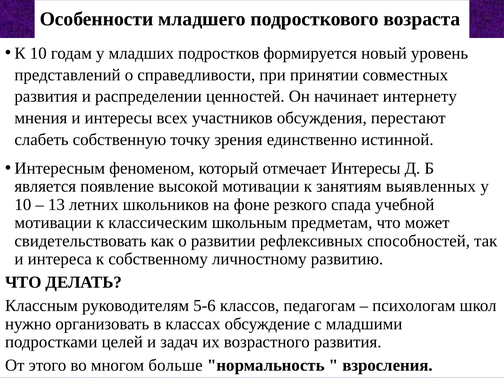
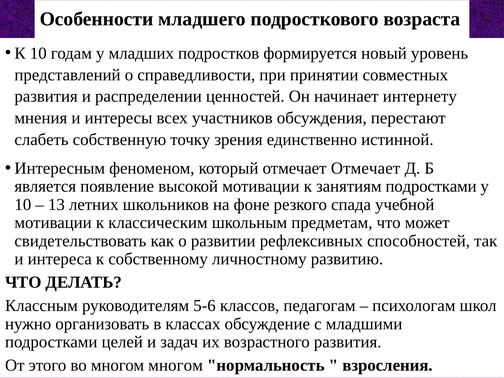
отмечает Интересы: Интересы -> Отмечает (366, 168)
занятиям выявленных: выявленных -> подростками (431, 186)
многом больше: больше -> многом (176, 365)
